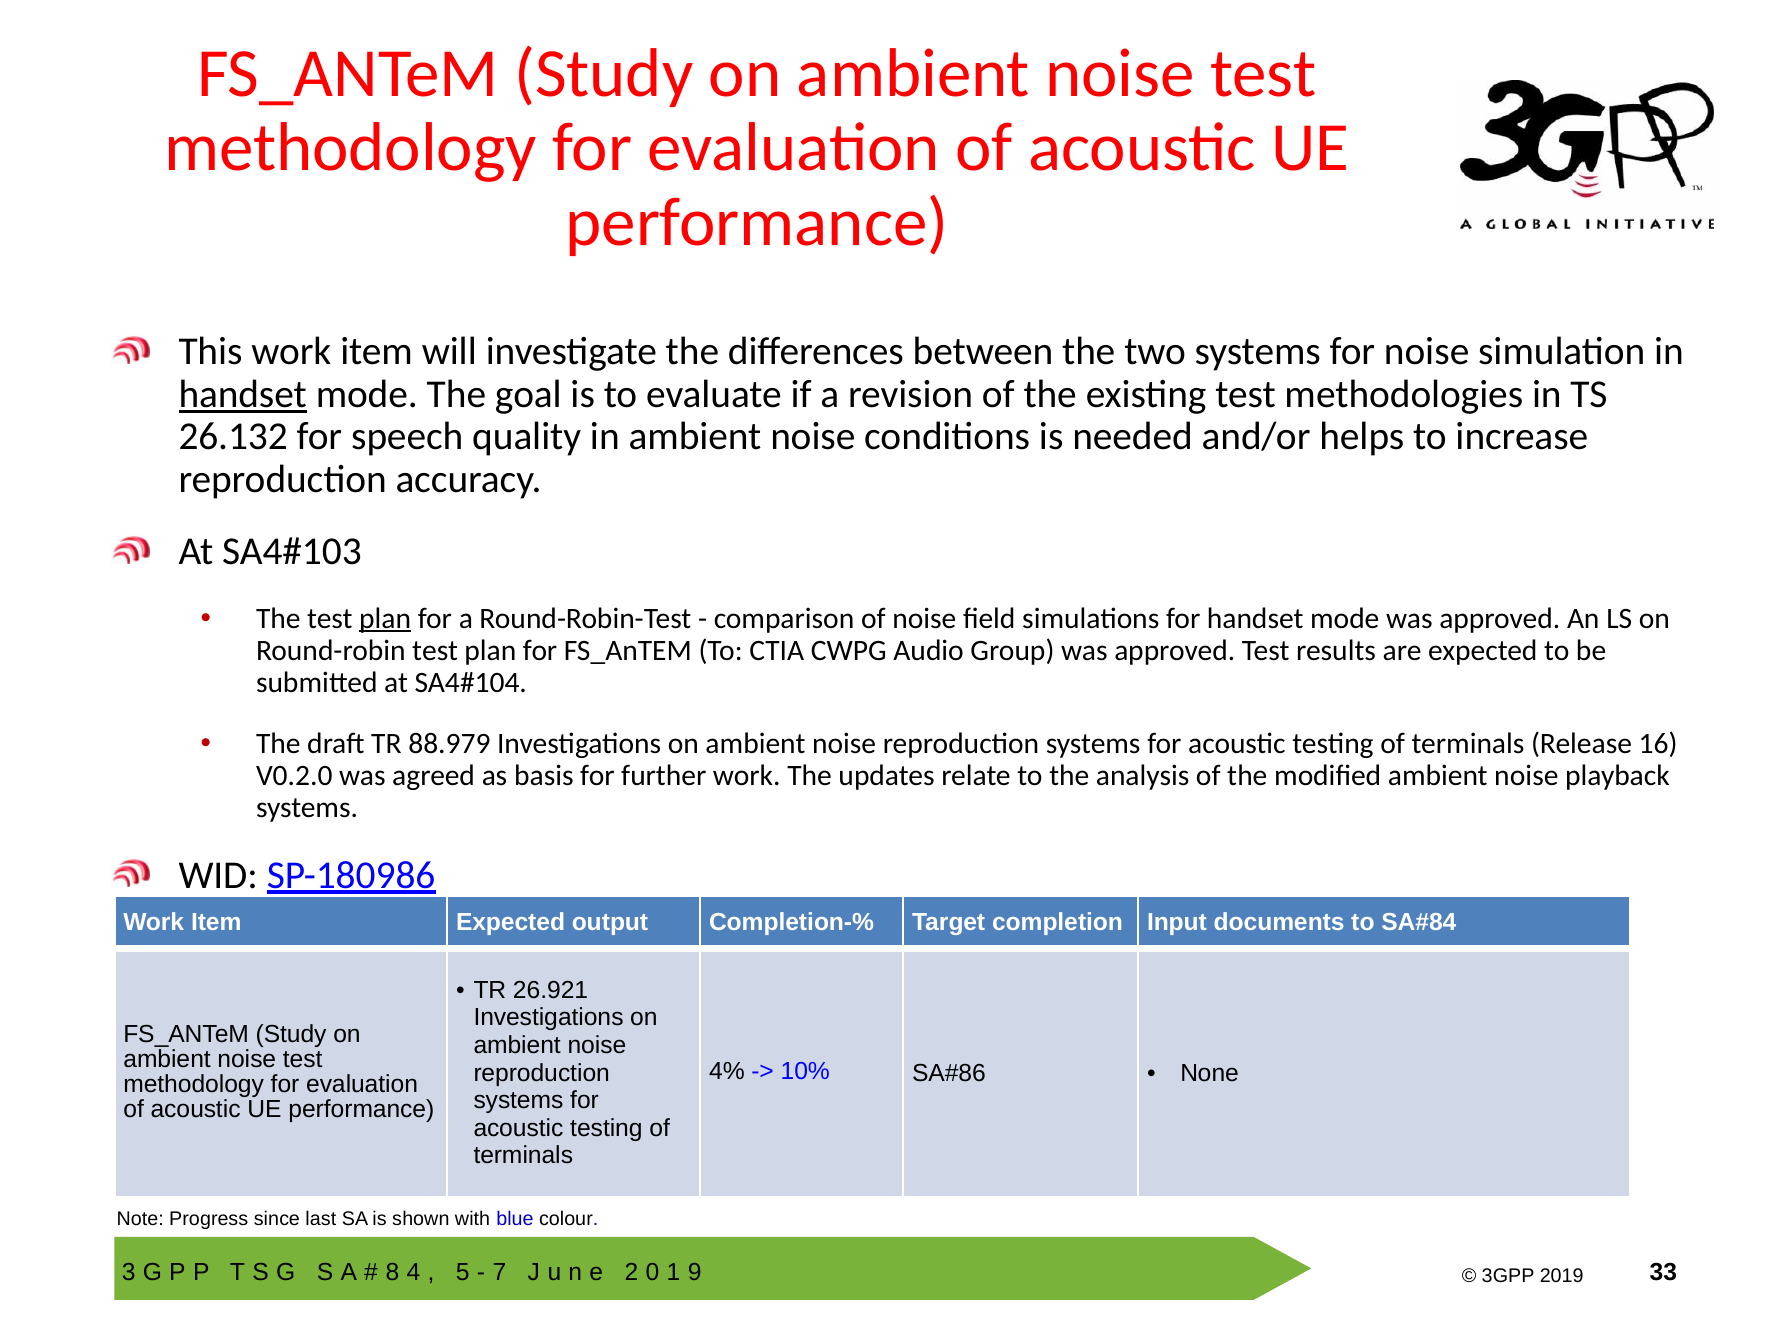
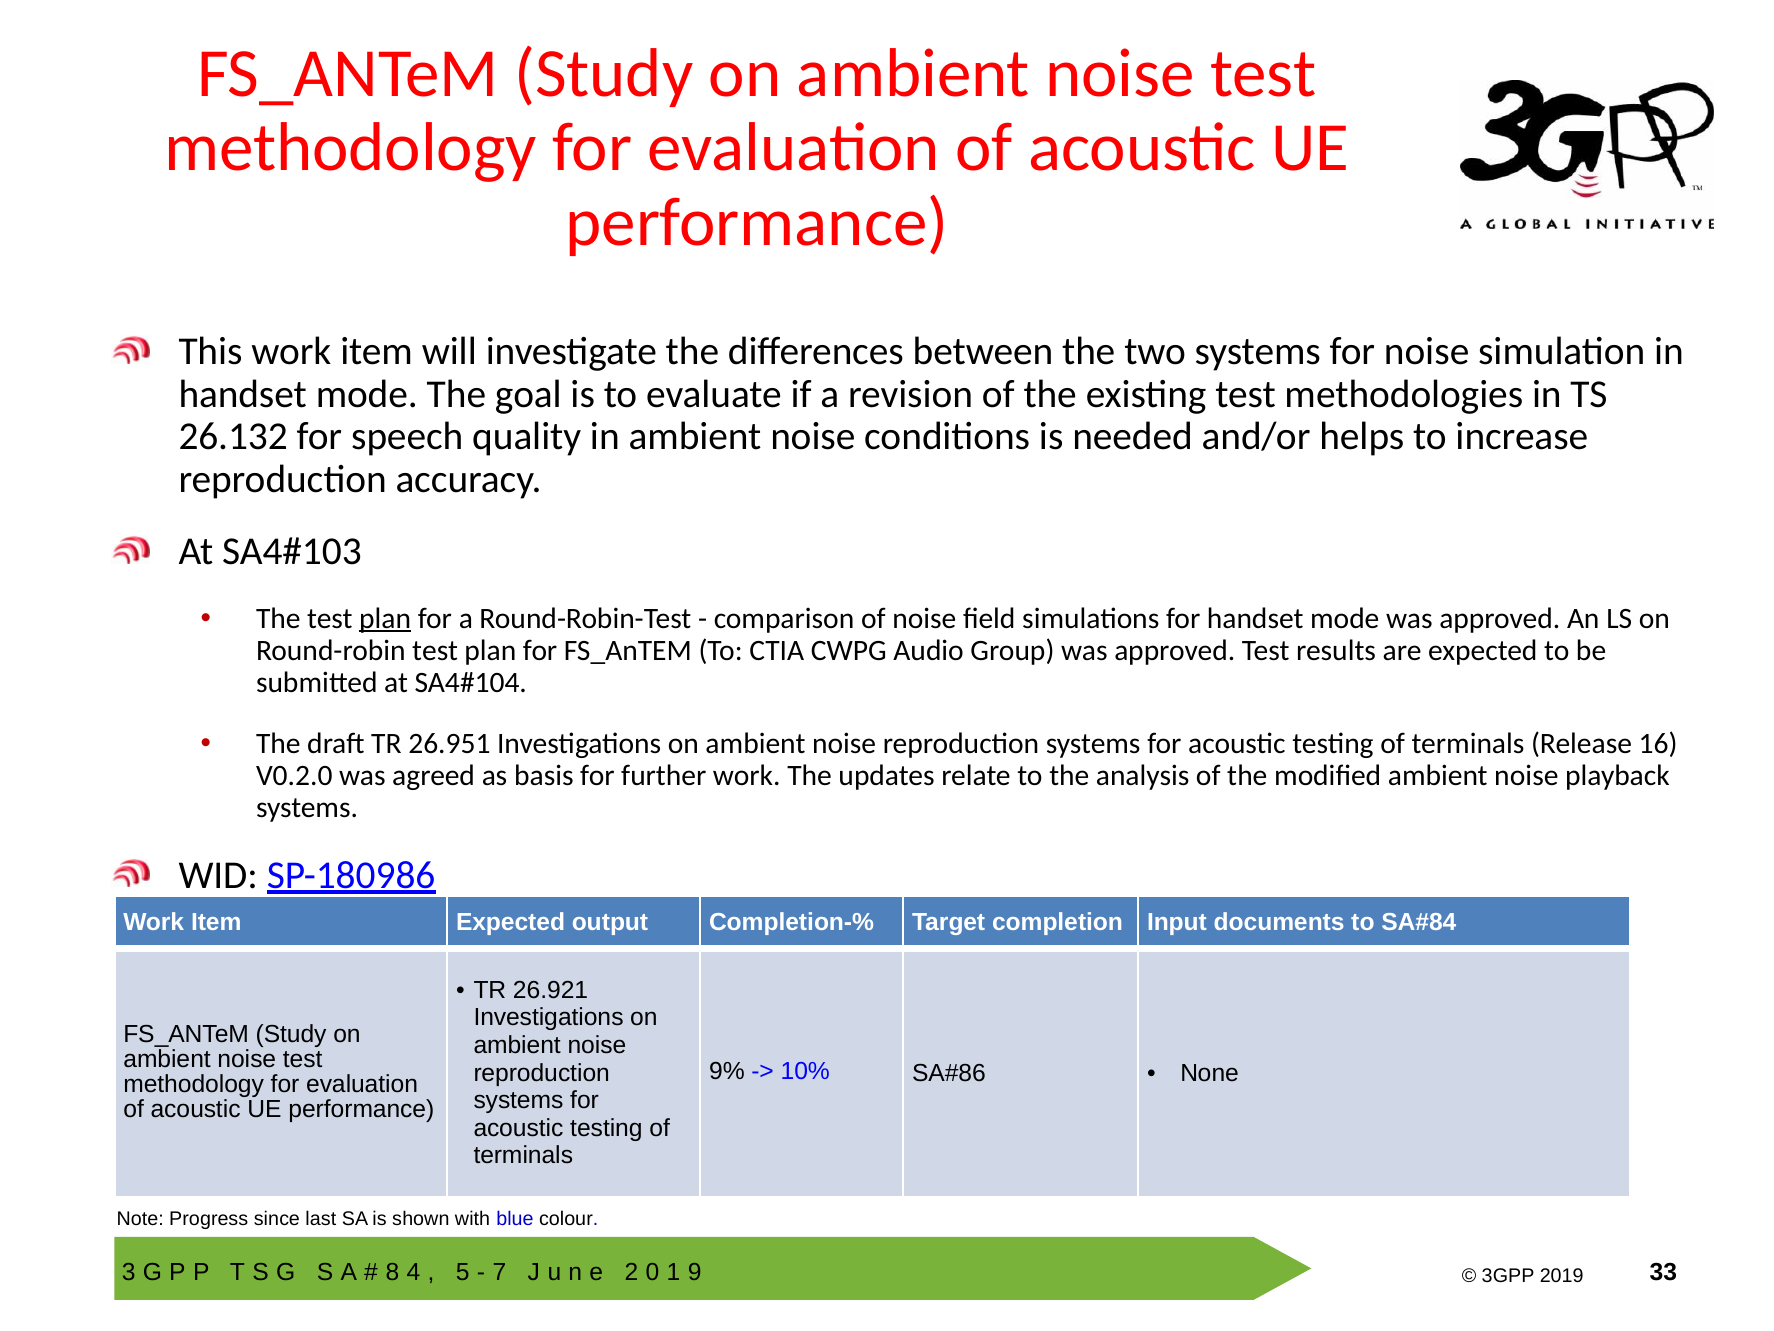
handset underline: present -> none (243, 394)
88.979: 88.979 -> 26.951 (449, 744)
4%: 4% -> 9% (727, 1071)
